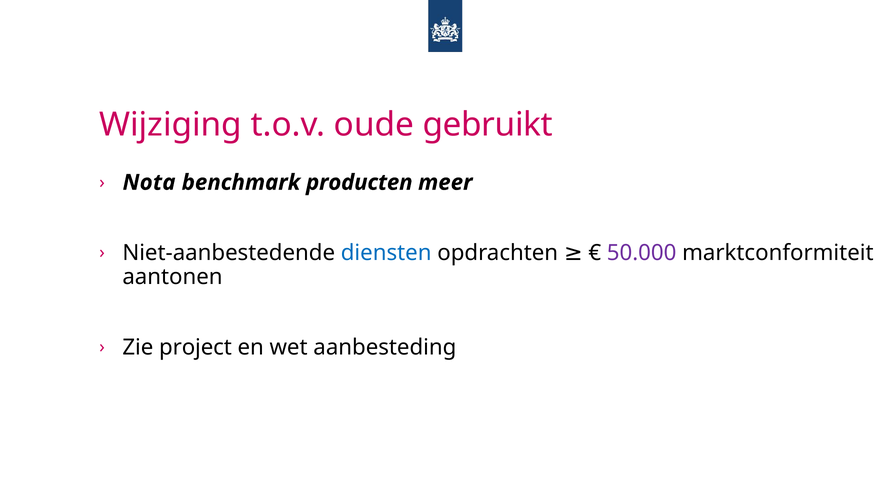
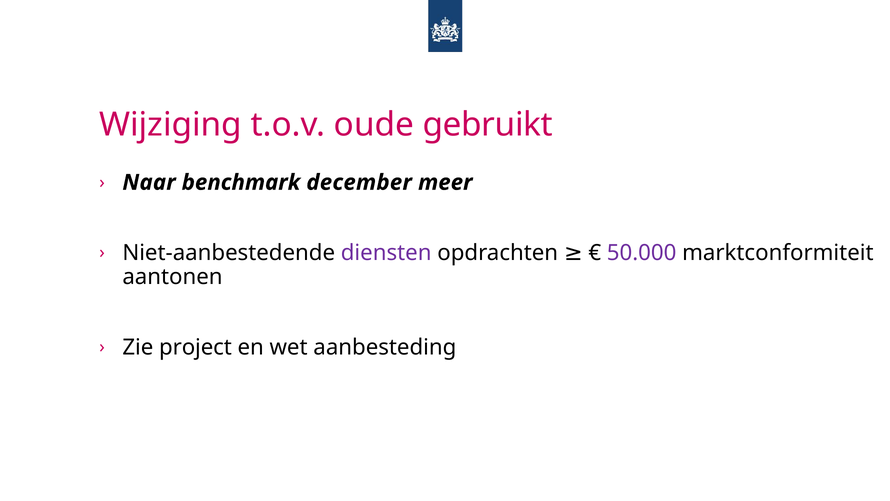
Nota: Nota -> Naar (149, 182)
producten: producten -> december (359, 182)
diensten colour: blue -> purple (386, 253)
